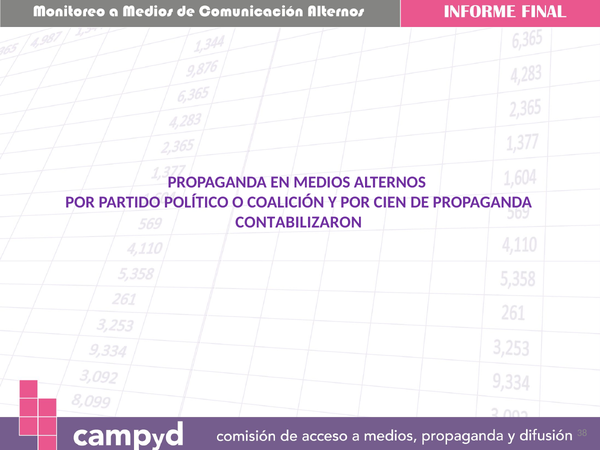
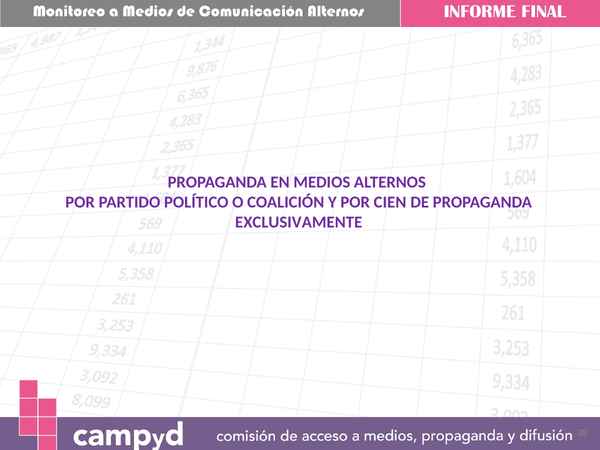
CONTABILIZARON: CONTABILIZARON -> EXCLUSIVAMENTE (299, 222)
